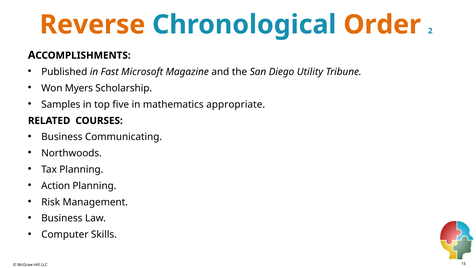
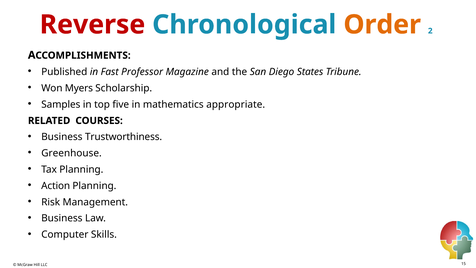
Reverse colour: orange -> red (92, 25)
Microsoft: Microsoft -> Professor (142, 72)
Utility: Utility -> States (310, 72)
Communicating: Communicating -> Trustworthiness (124, 137)
Northwoods: Northwoods -> Greenhouse (72, 153)
